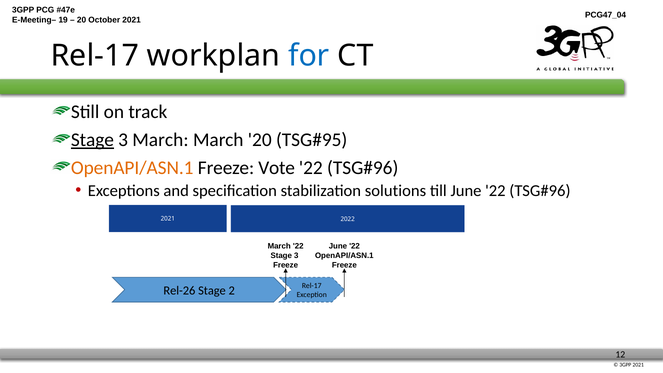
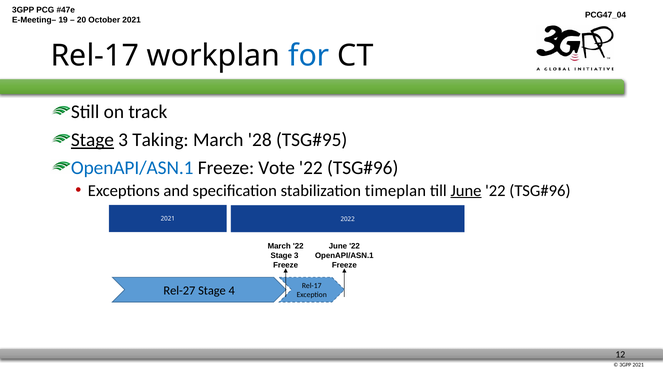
3 March: March -> Taking (160, 140)
March 20: 20 -> 28 (260, 140)
OpenAPI/ASN.1 colour: orange -> blue (132, 168)
solutions: solutions -> timeplan (395, 191)
June underline: none -> present (466, 191)
Rel-26: Rel-26 -> Rel-27 (179, 290)
2: 2 -> 4 (232, 290)
